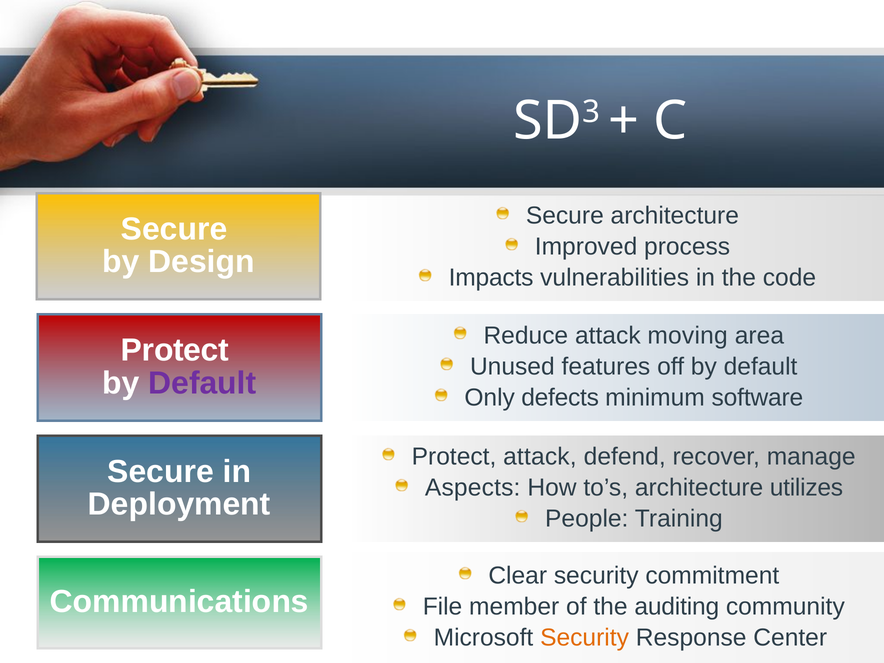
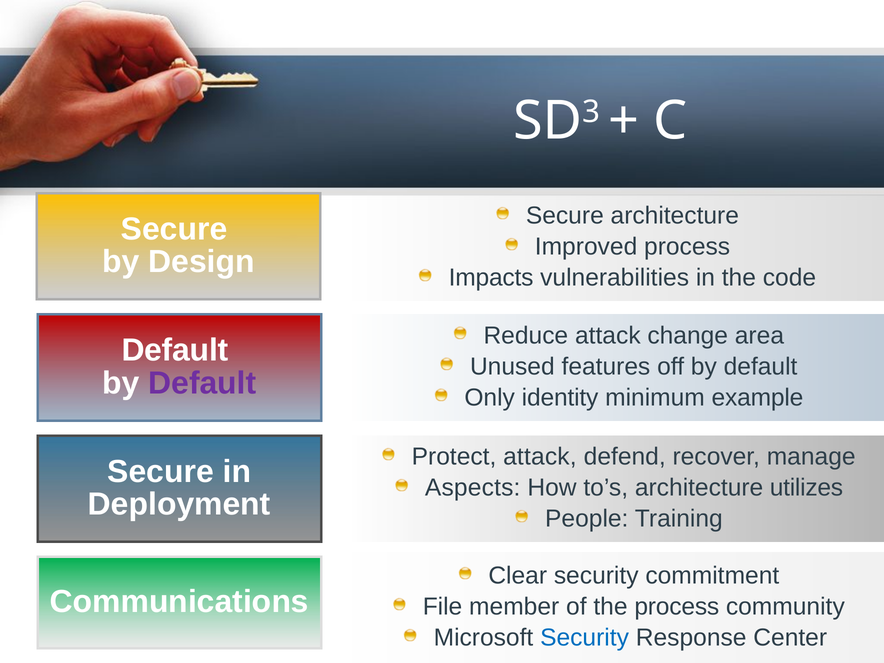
moving: moving -> change (688, 335)
Protect: Protect -> Default (175, 350)
defects: defects -> identity (560, 397)
software: software -> example (757, 397)
the auditing: auditing -> process (677, 607)
Security colour: orange -> blue (585, 638)
